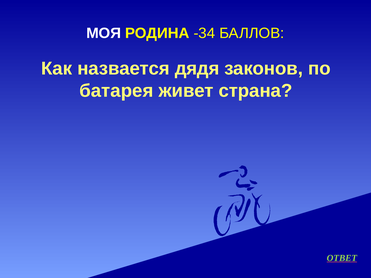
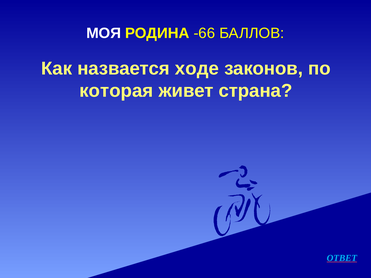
-34: -34 -> -66 (204, 33)
дядя: дядя -> ходе (197, 69)
батарея: батарея -> которая (116, 91)
ОТВЕТ colour: light green -> light blue (342, 258)
